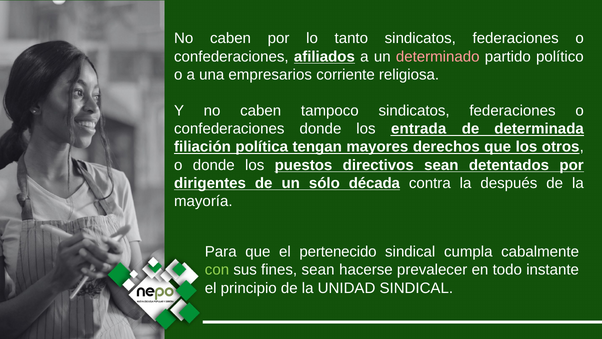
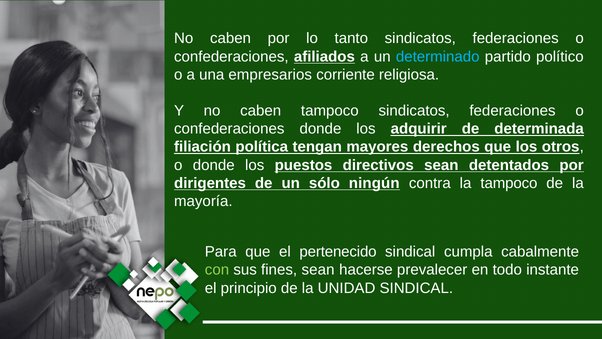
determinado colour: pink -> light blue (438, 57)
entrada: entrada -> adquirir (419, 129)
década: década -> ningún (374, 183)
la después: después -> tampoco (509, 183)
